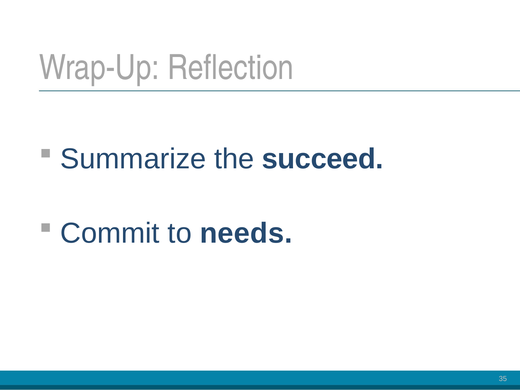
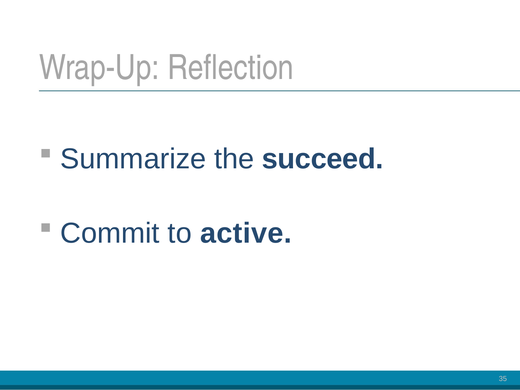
needs: needs -> active (246, 233)
